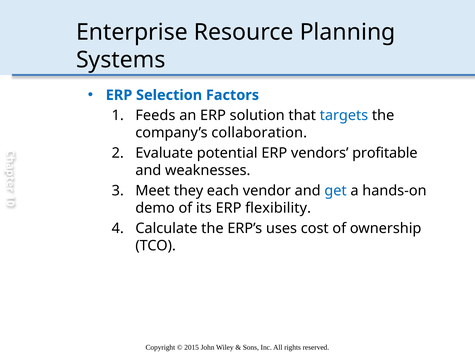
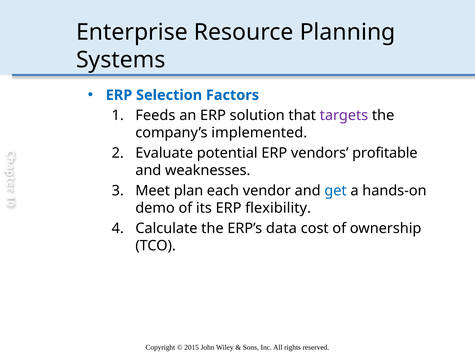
targets colour: blue -> purple (344, 115)
collaboration: collaboration -> implemented (259, 133)
they: they -> plan (189, 191)
uses: uses -> data (281, 229)
